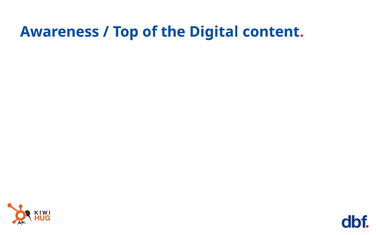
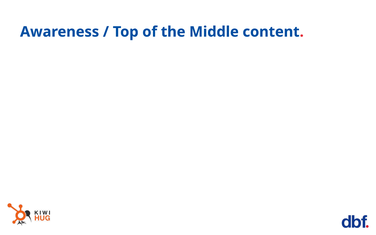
Digital: Digital -> Middle (214, 32)
